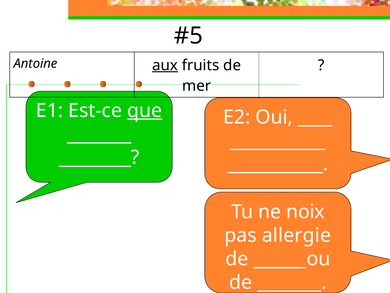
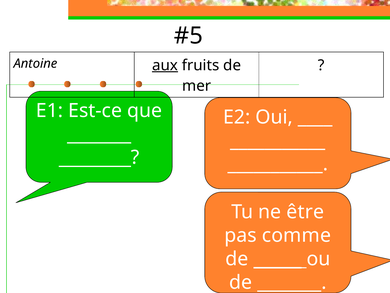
que underline: present -> none (145, 110)
noix: noix -> être (305, 212)
allergie: allergie -> comme (296, 235)
